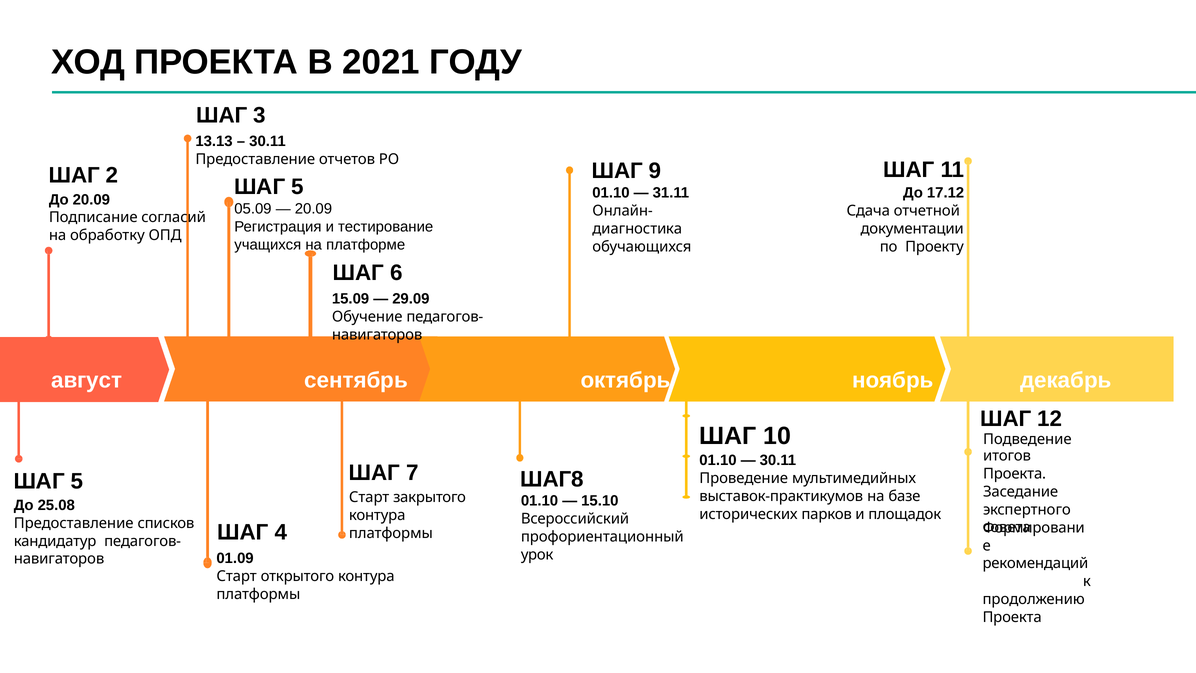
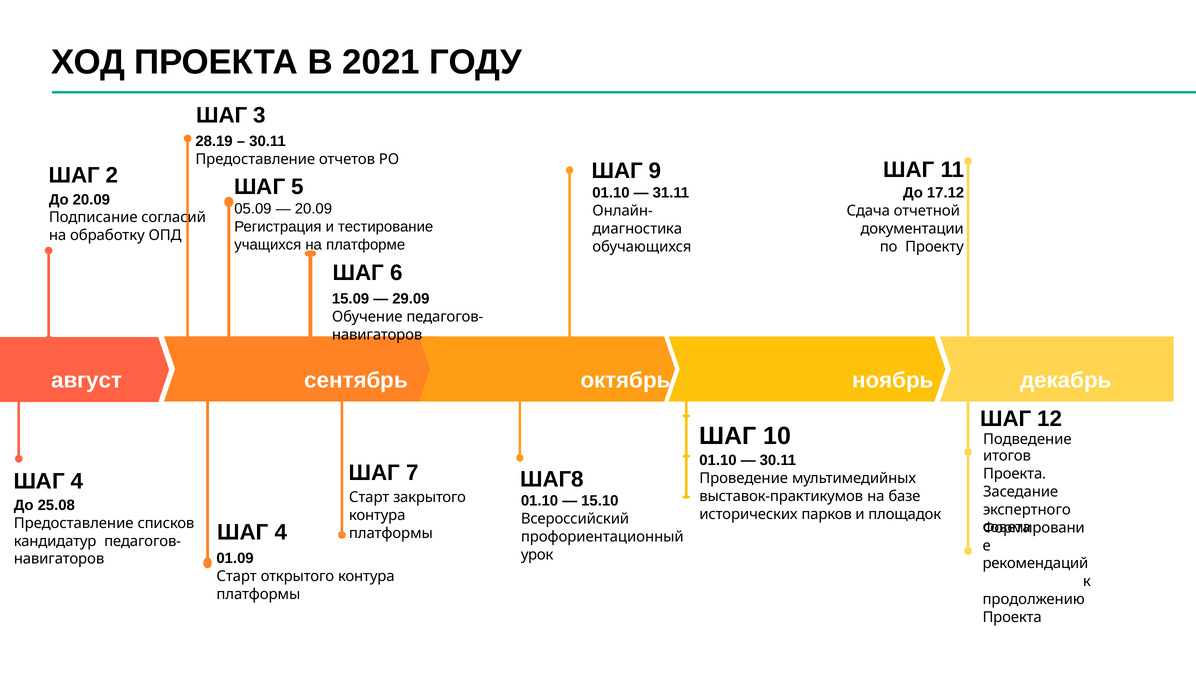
13.13: 13.13 -> 28.19 (214, 141)
5: 5 -> 4 (77, 481)
